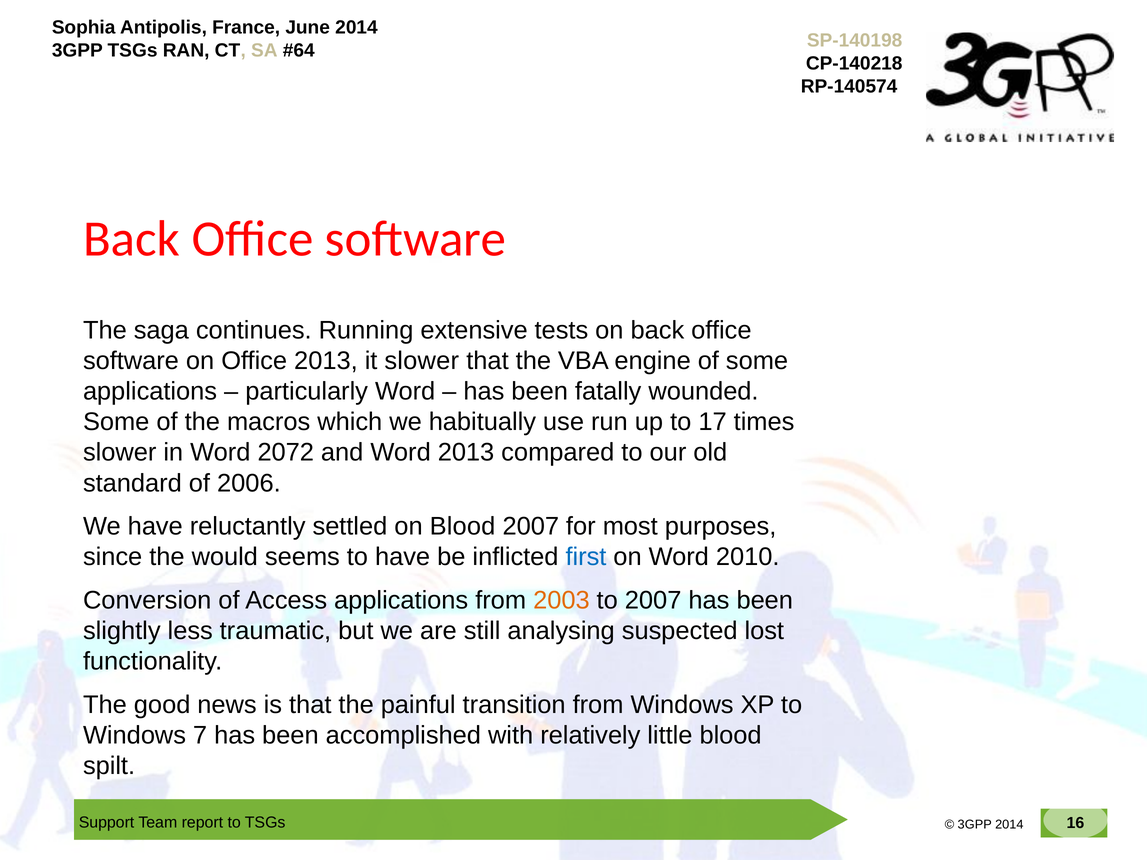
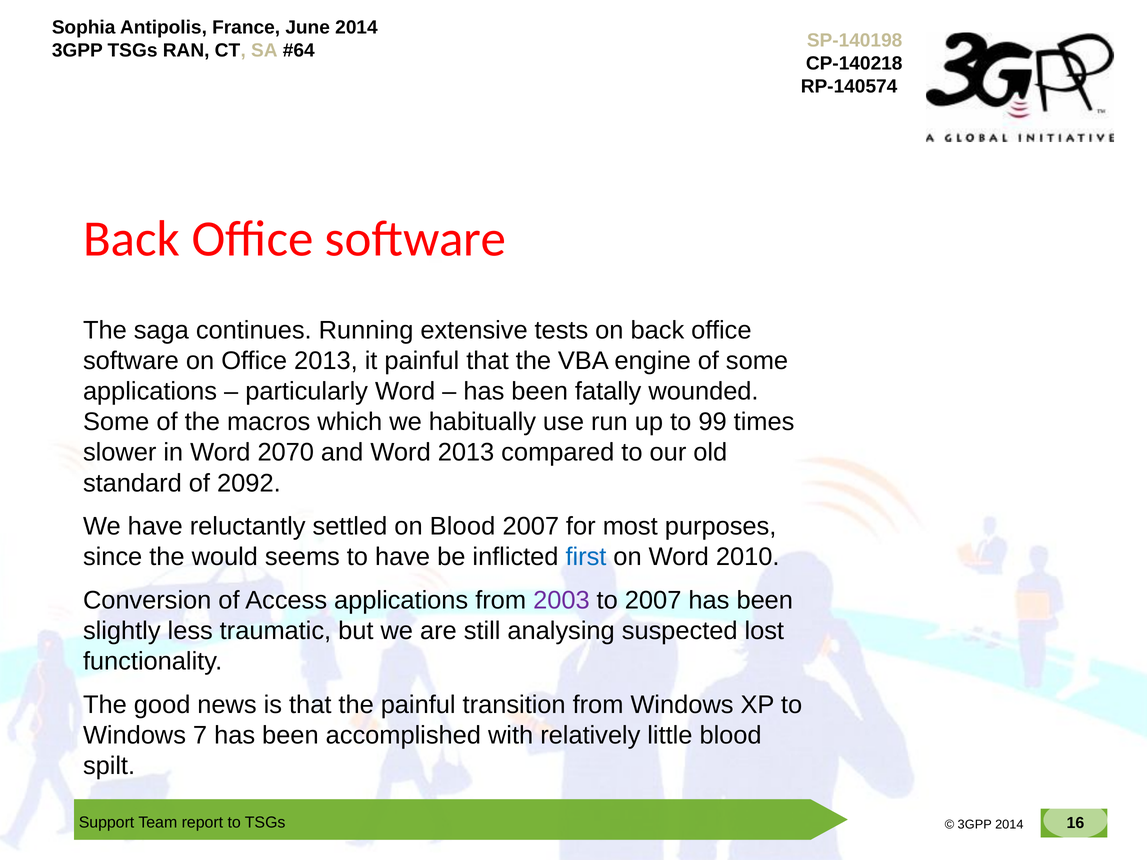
it slower: slower -> painful (422, 361)
17: 17 -> 99 (713, 422)
2072: 2072 -> 2070 (286, 453)
2006: 2006 -> 2092 (249, 483)
2003 colour: orange -> purple (561, 600)
